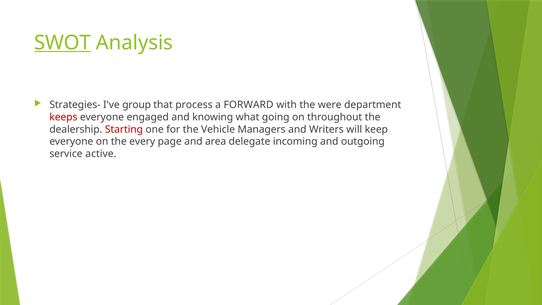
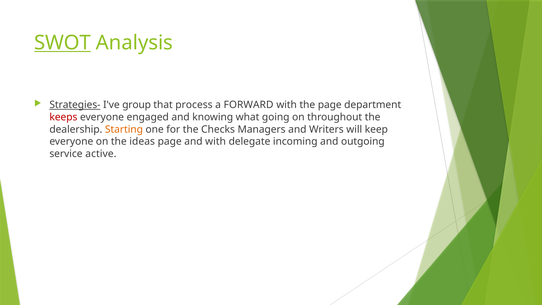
Strategies- underline: none -> present (75, 105)
the were: were -> page (330, 105)
Starting colour: red -> orange (124, 129)
Vehicle: Vehicle -> Checks (218, 129)
every: every -> ideas (142, 141)
and area: area -> with (216, 141)
